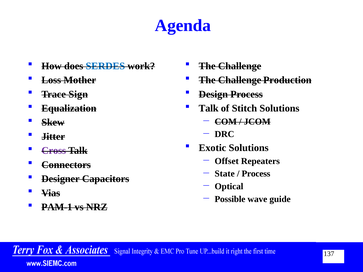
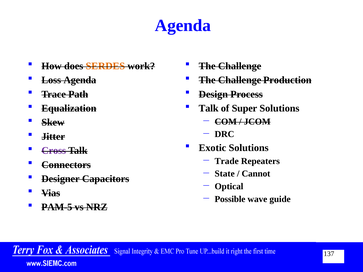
SERDES colour: blue -> orange (105, 66)
Loss Mother: Mother -> Agenda (80, 80)
Sign: Sign -> Path (78, 94)
Stitch: Stitch -> Super (244, 108)
Offset: Offset -> Trade (227, 161)
Process: Process -> Cannot (256, 174)
PAM-1: PAM-1 -> PAM-5 (57, 207)
